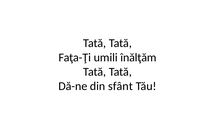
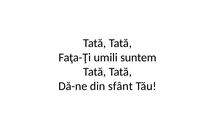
înălţăm: înălţăm -> suntem (138, 57)
